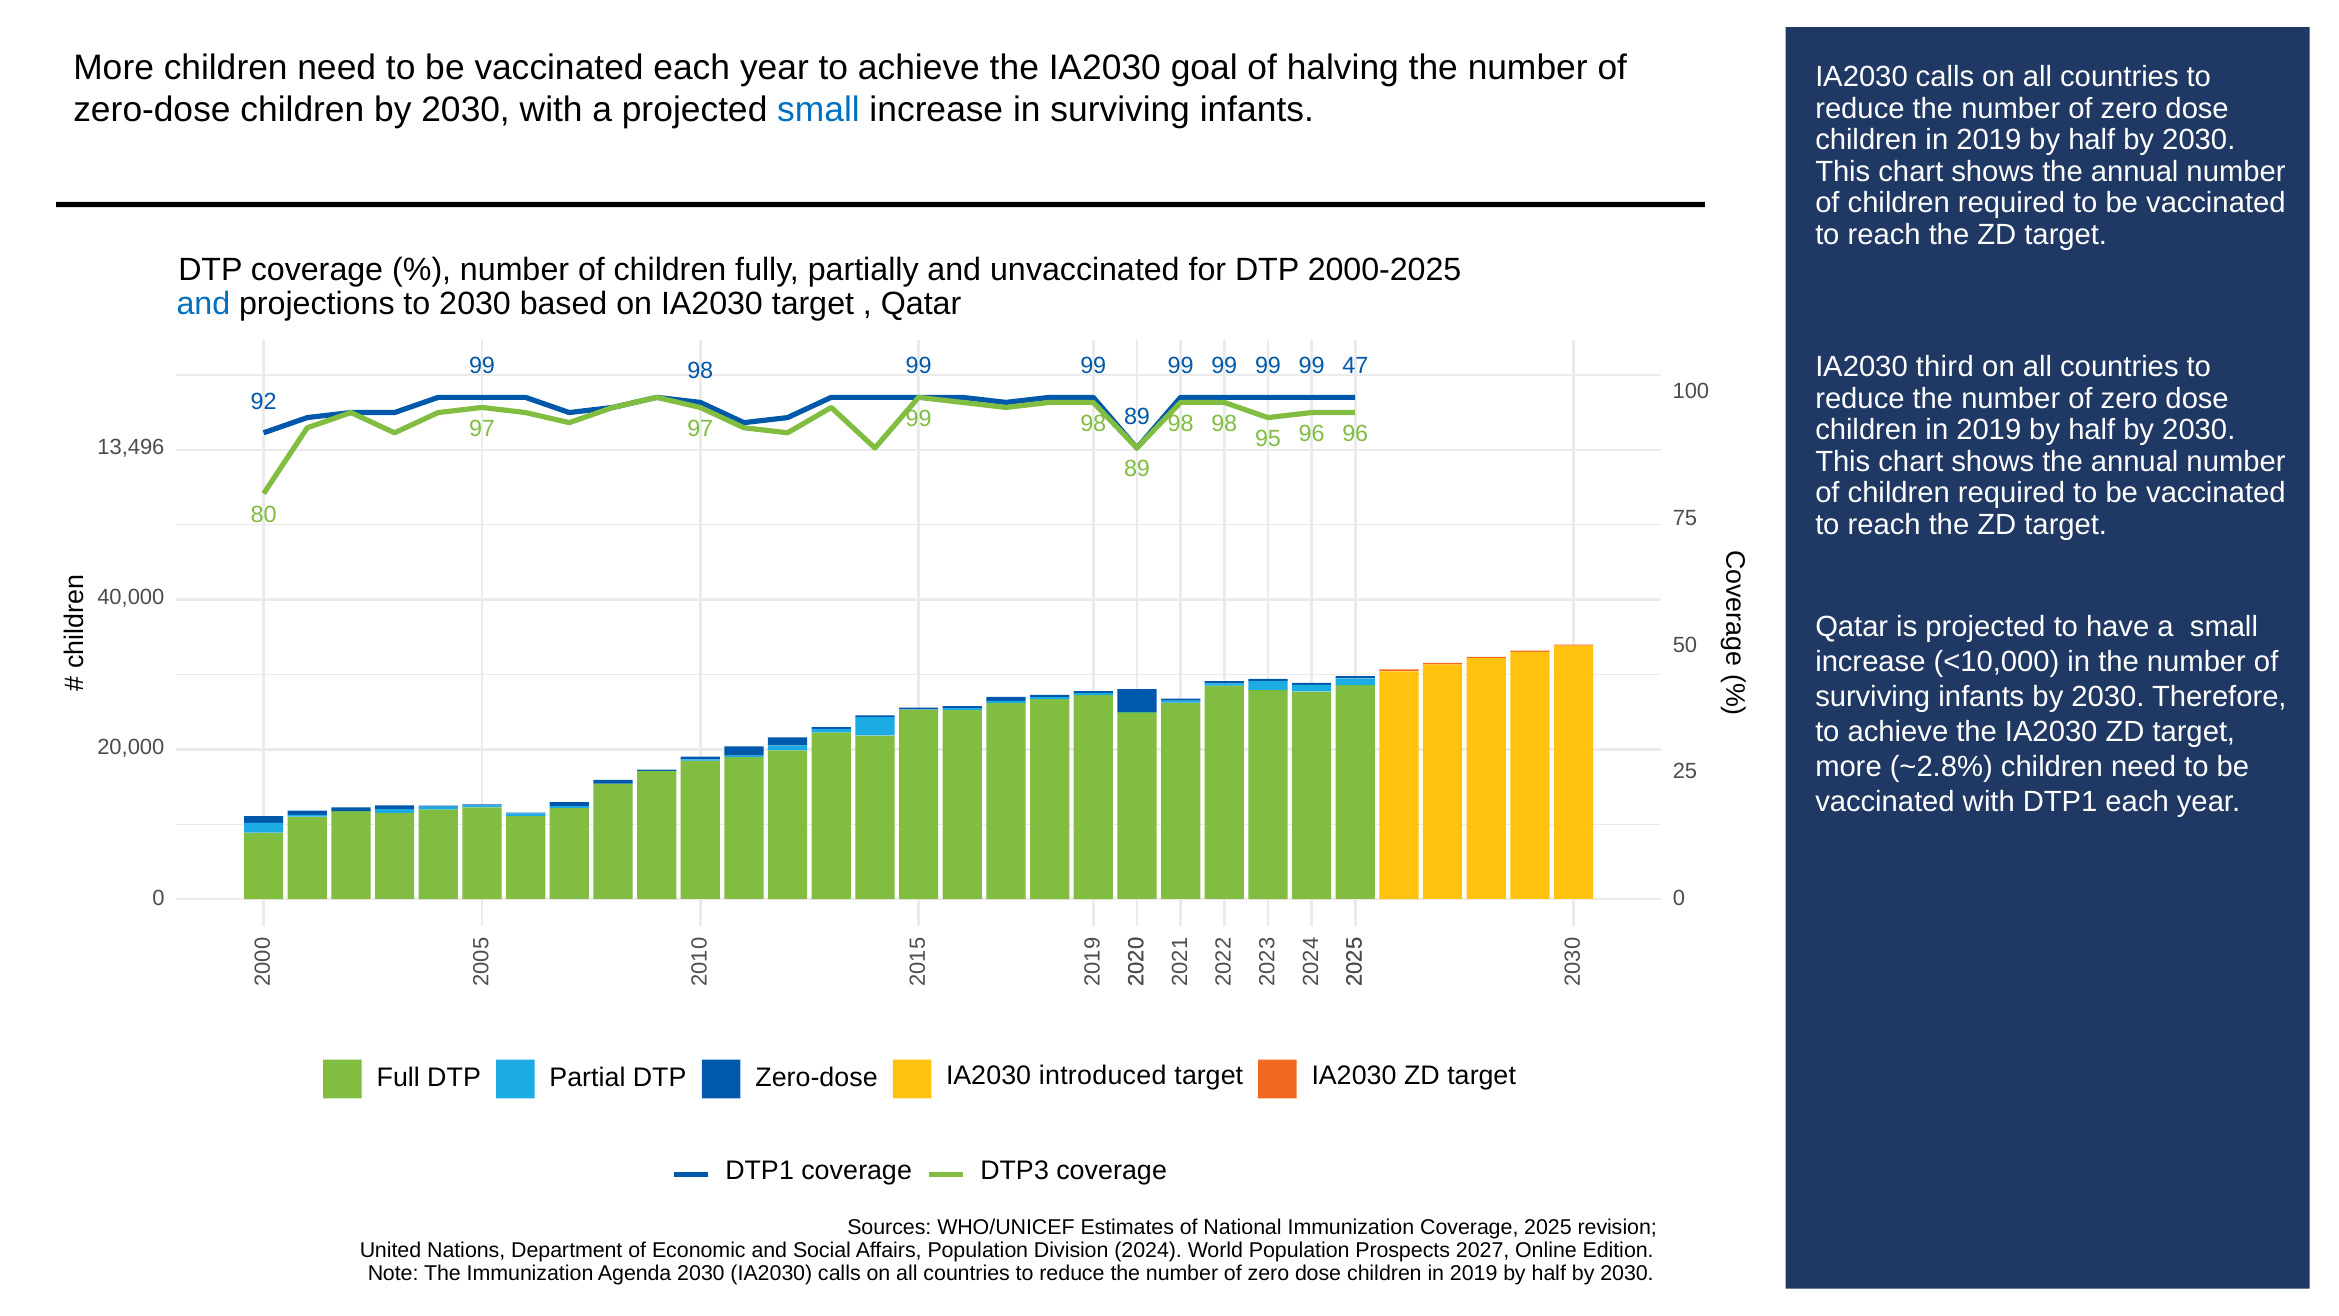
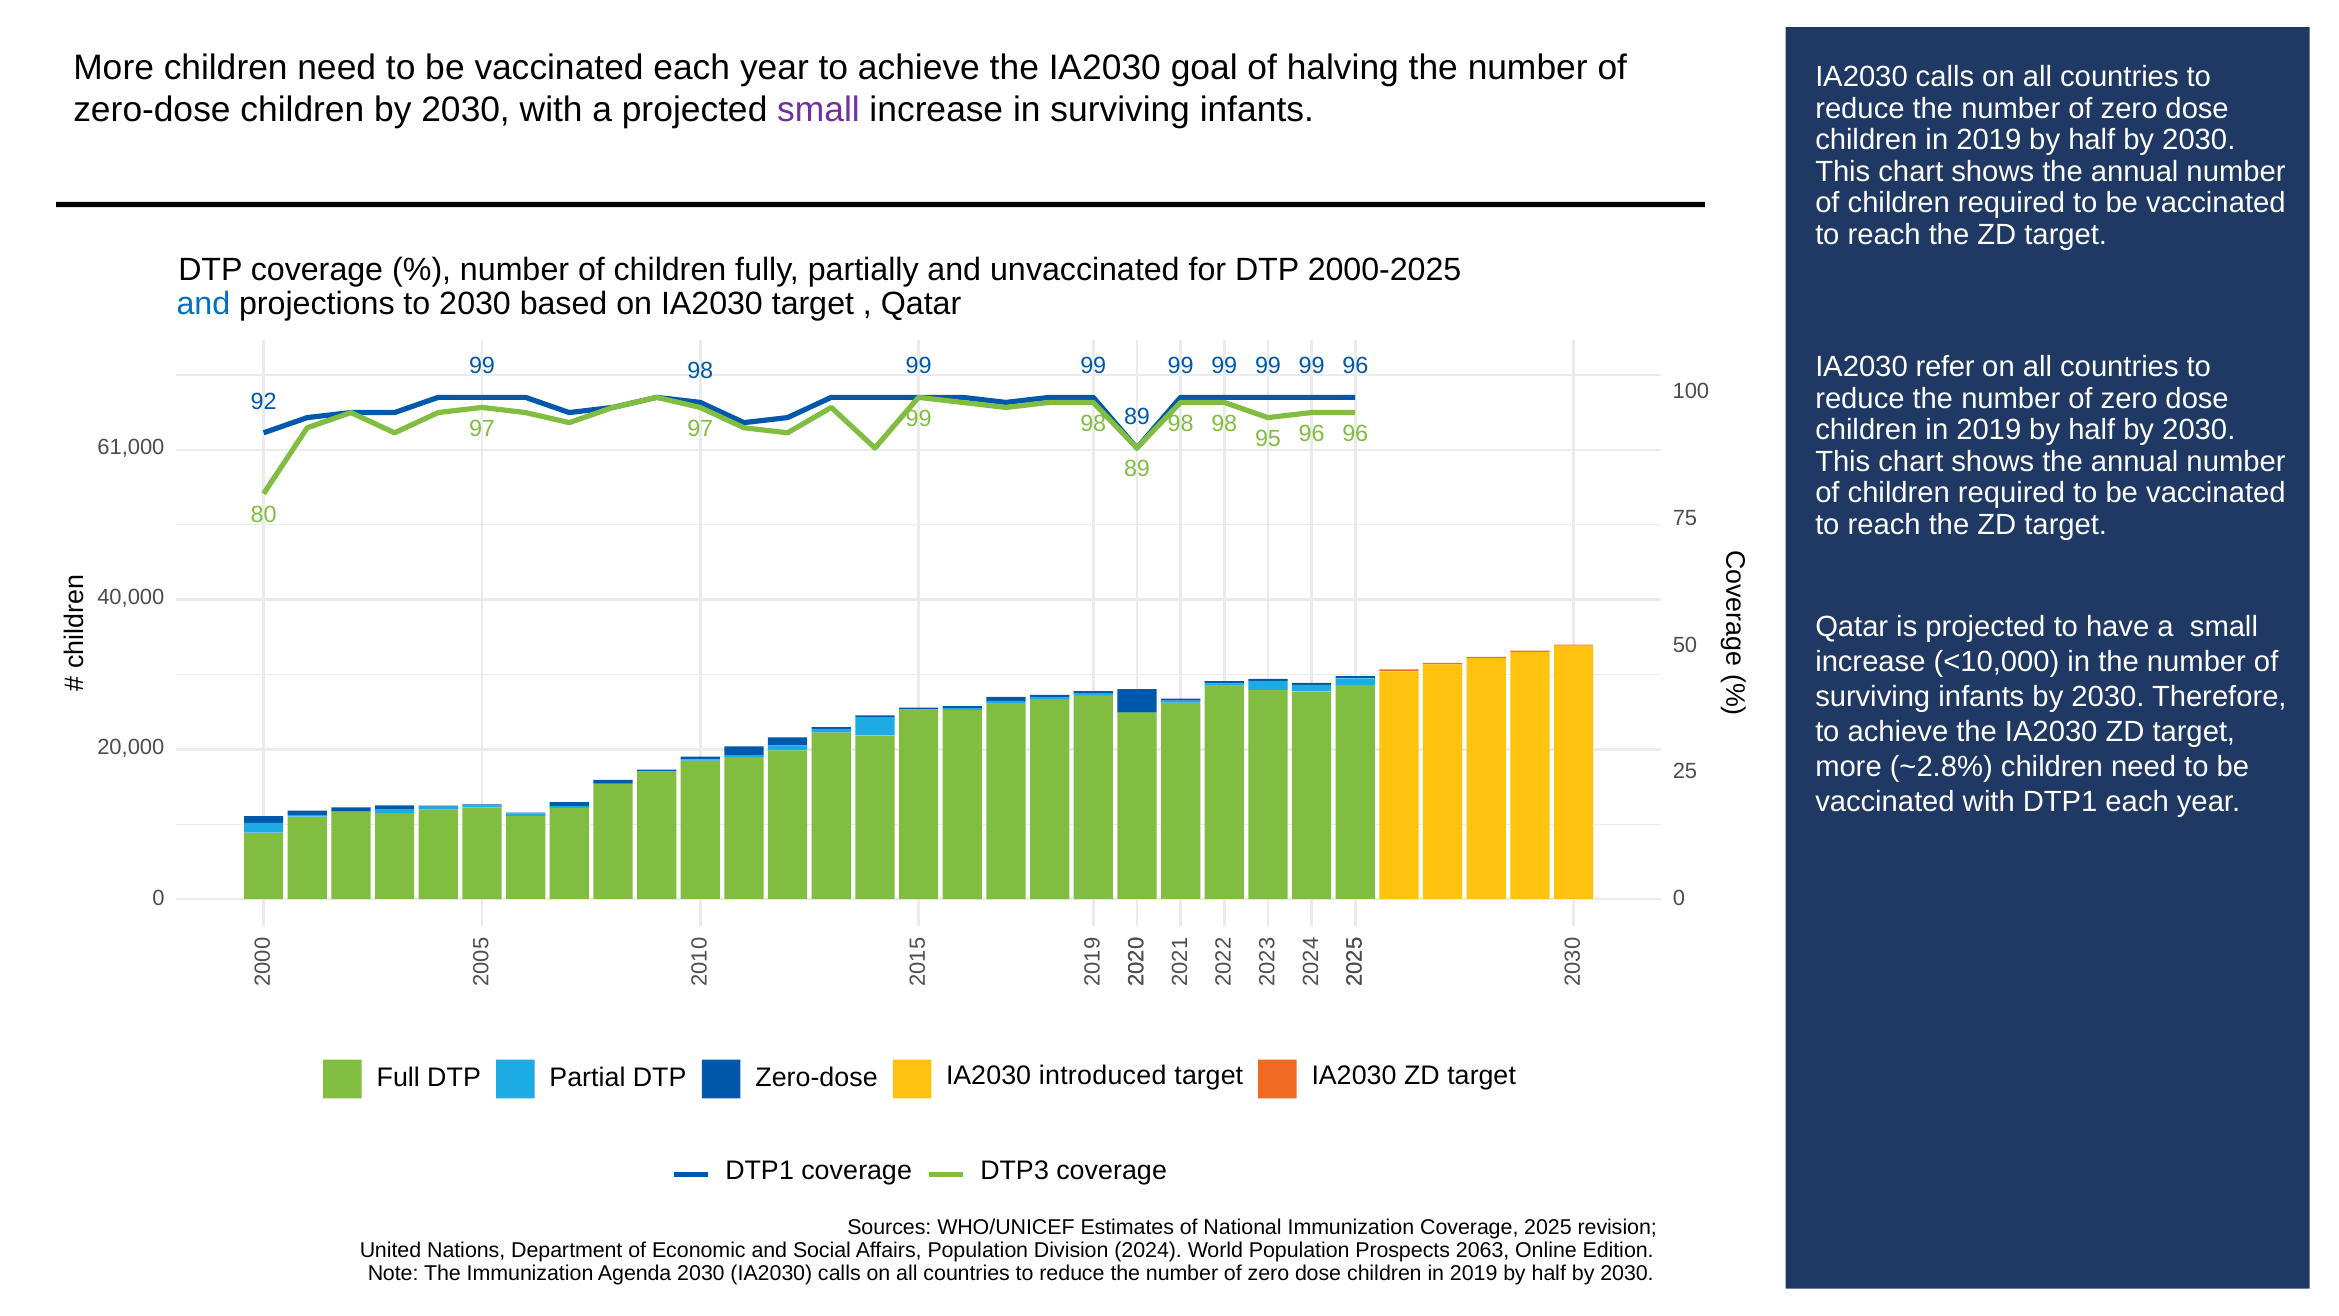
small colour: blue -> purple (818, 110)
third: third -> refer (1945, 367)
99 47: 47 -> 96 (1355, 366)
13,496: 13,496 -> 61,000 (131, 448)
2027: 2027 -> 2063 (1483, 1250)
